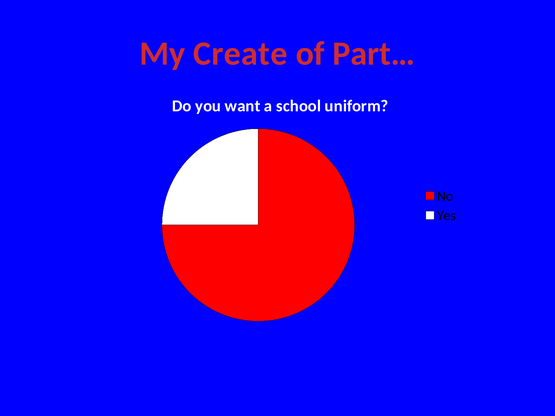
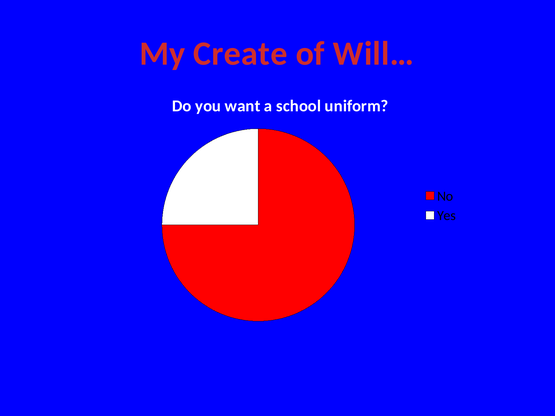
Part…: Part… -> Will… (373, 54)
